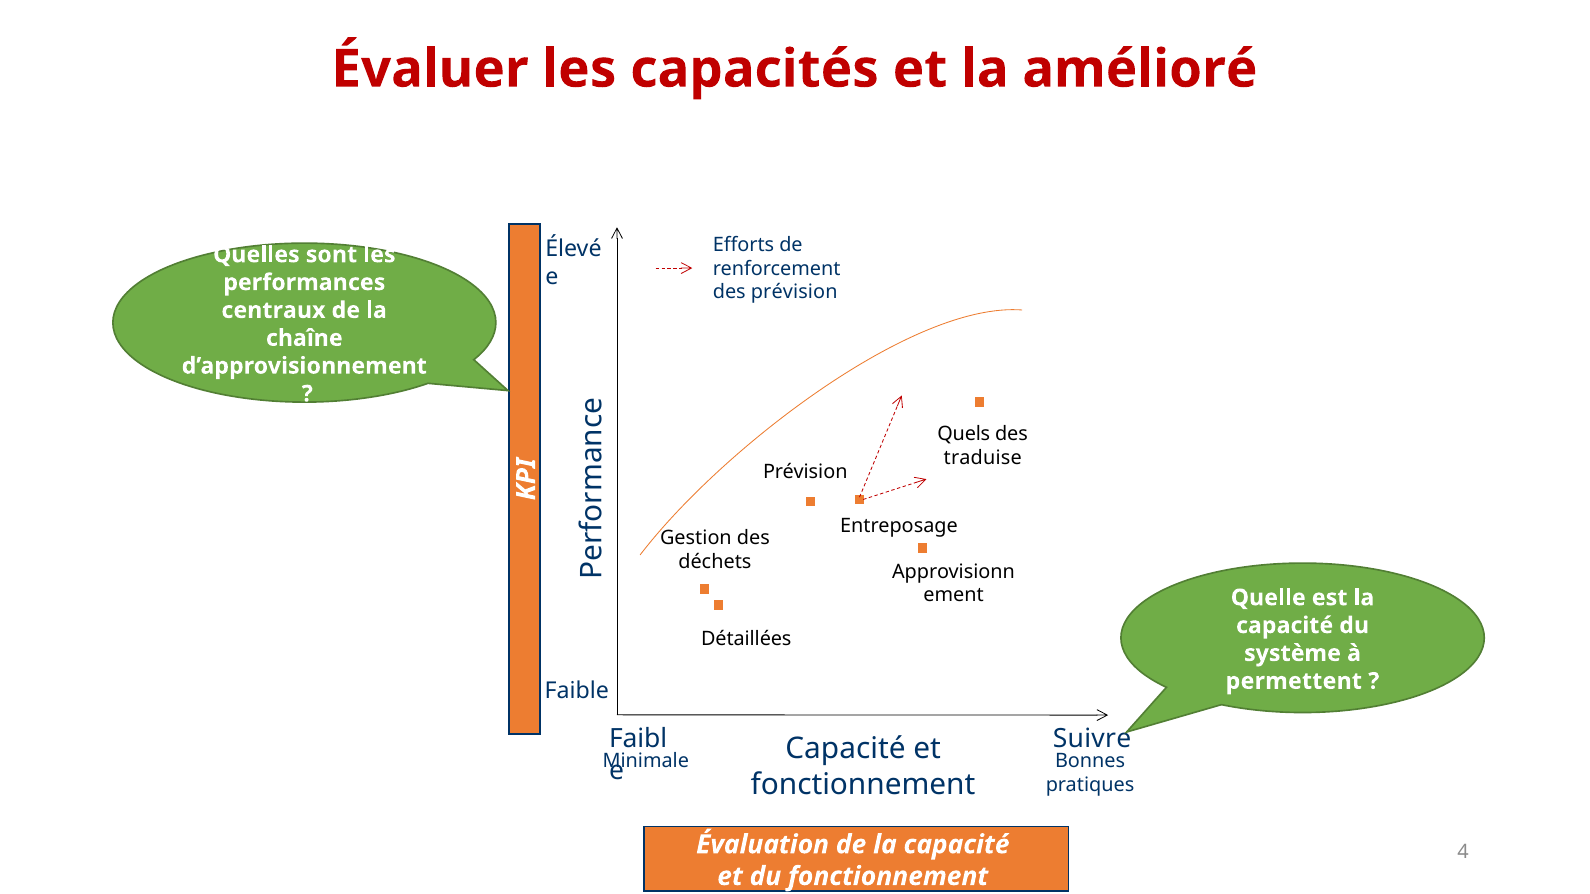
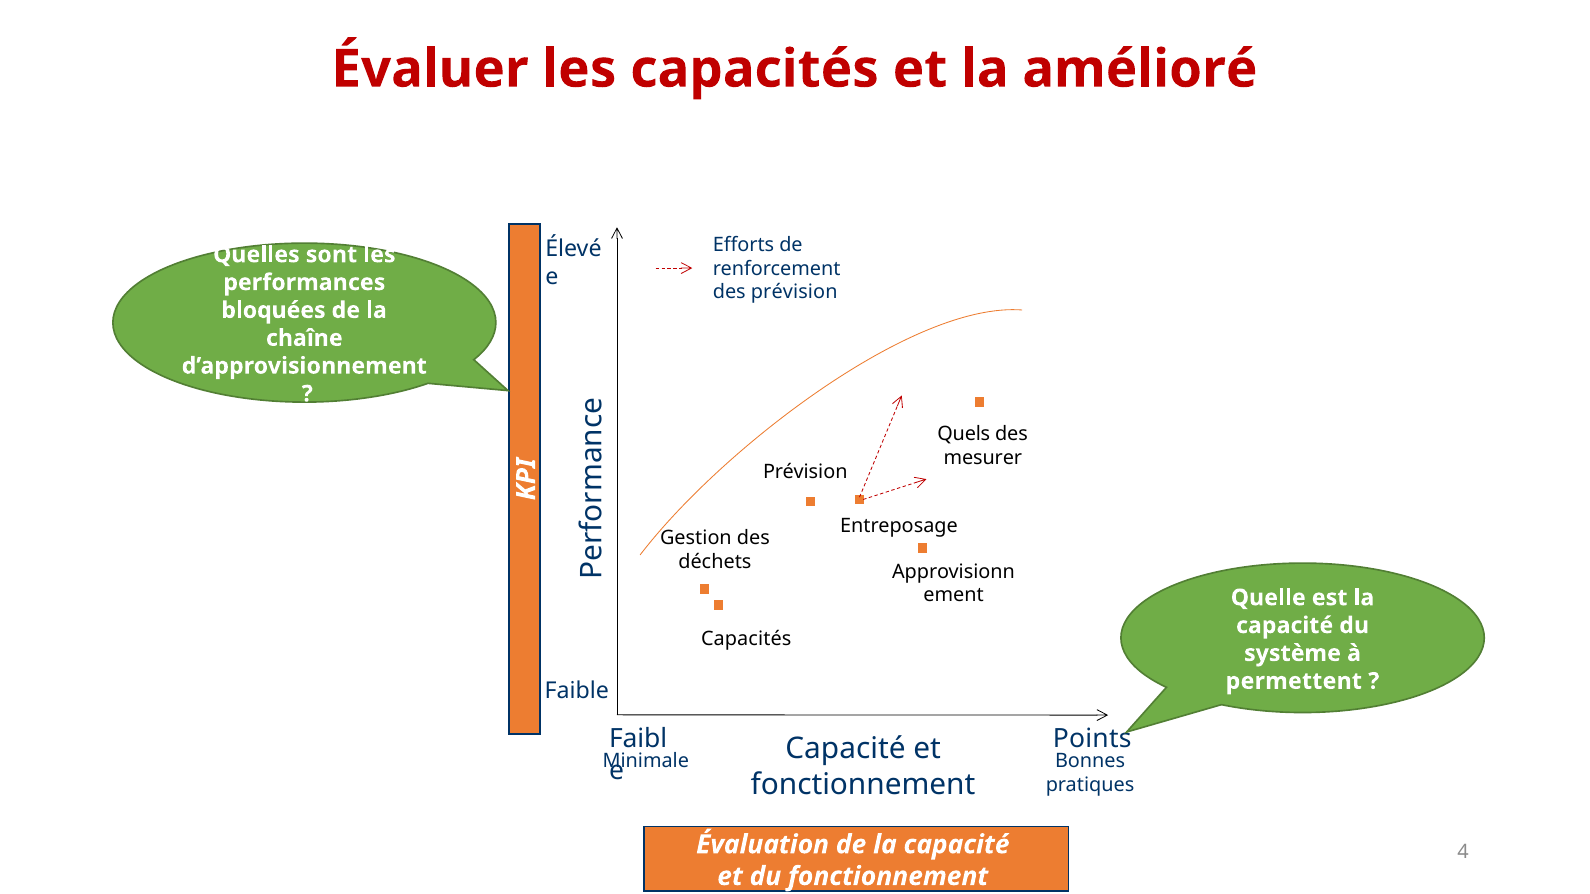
centraux: centraux -> bloquées (274, 310)
traduise: traduise -> mesurer (983, 458)
Détaillées: Détaillées -> Capacités (746, 639)
Suivre: Suivre -> Points (1092, 739)
